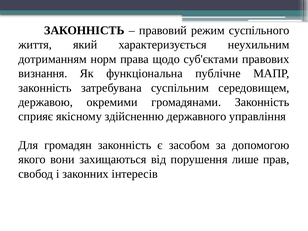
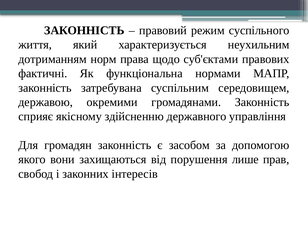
визнання: визнання -> фактичні (43, 73)
публічне: публічне -> нормами (218, 73)
